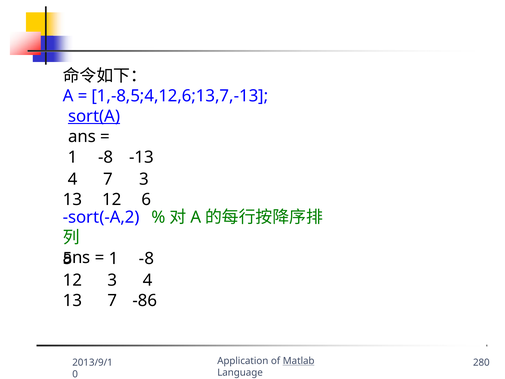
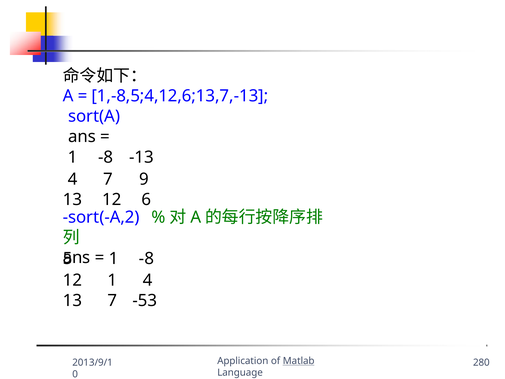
sort(A underline: present -> none (94, 116)
7 3: 3 -> 9 (144, 179)
12 3: 3 -> 1 (112, 280)
-86: -86 -> -53 (145, 300)
